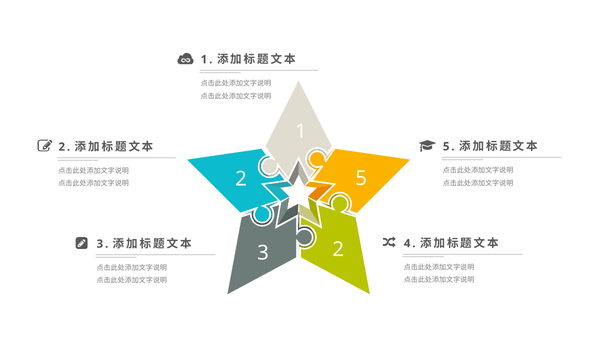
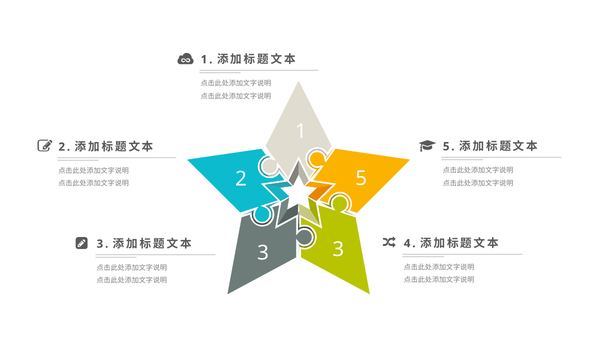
3 2: 2 -> 3 (338, 249)
